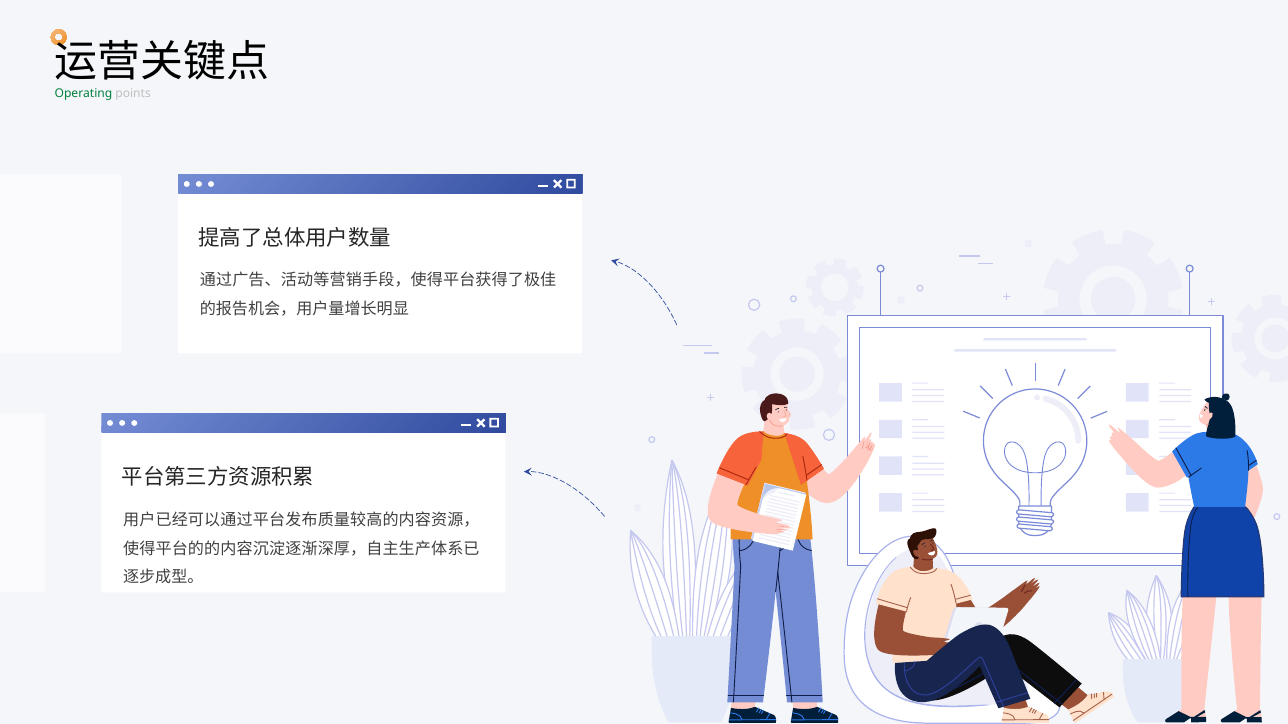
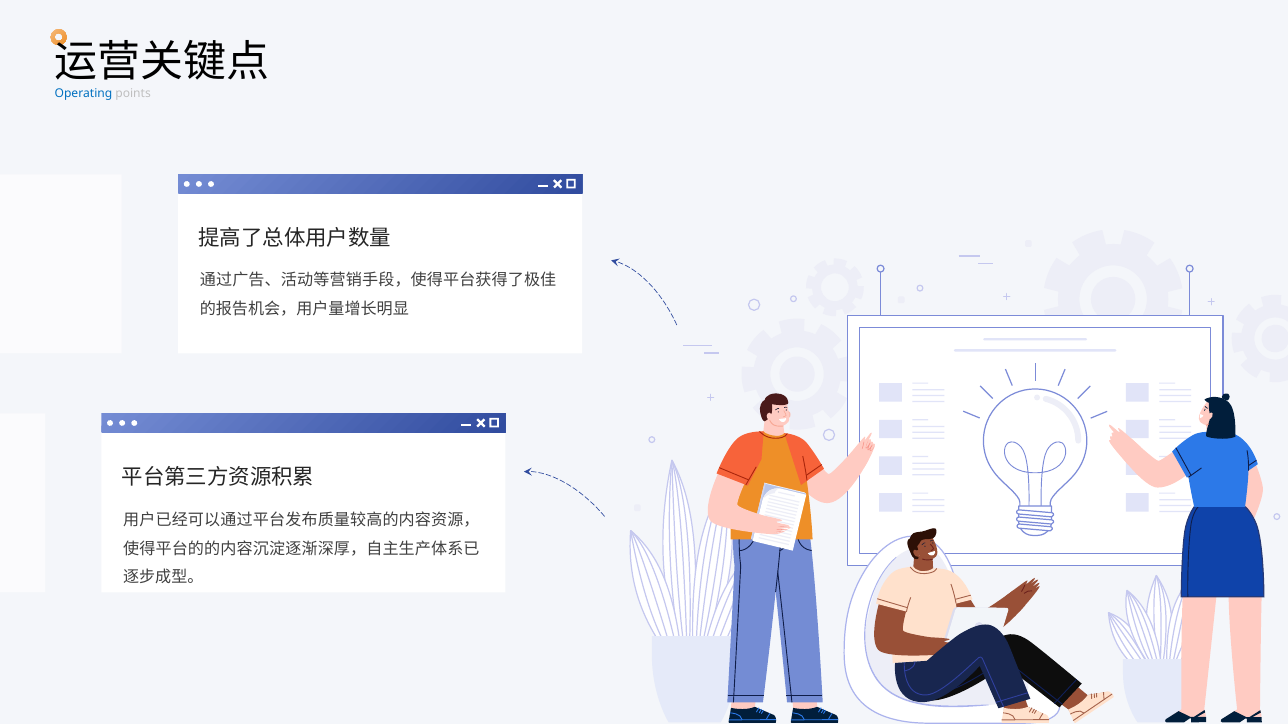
Operating colour: green -> blue (83, 93)
